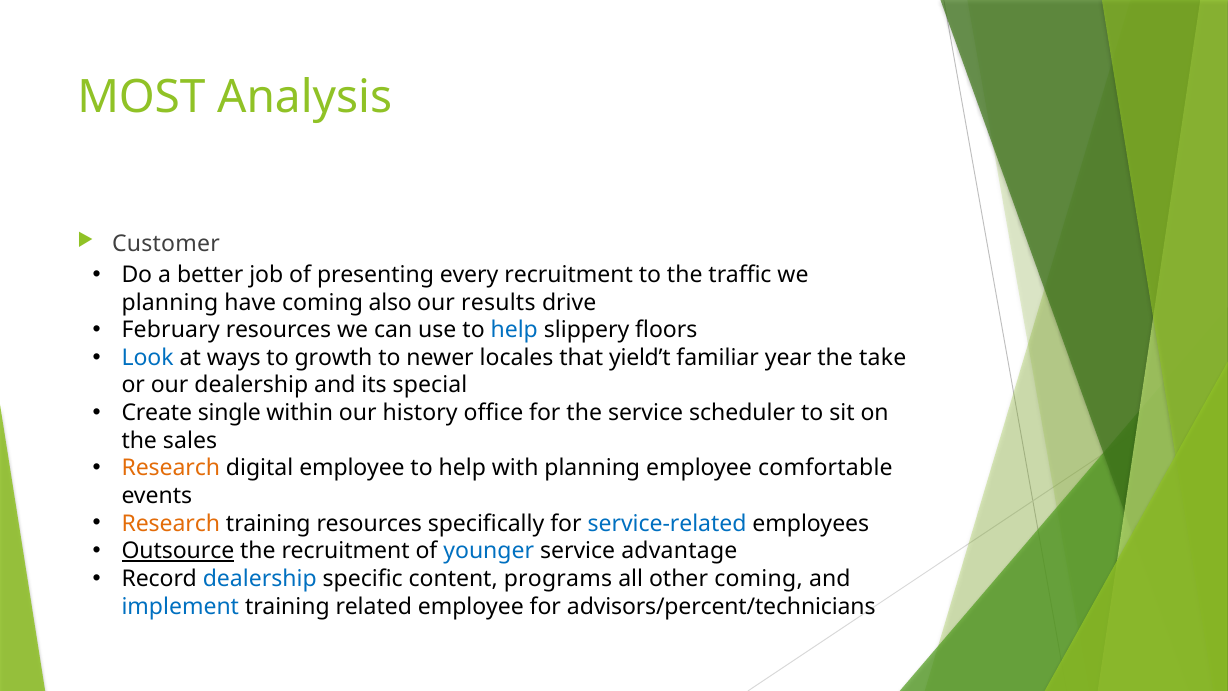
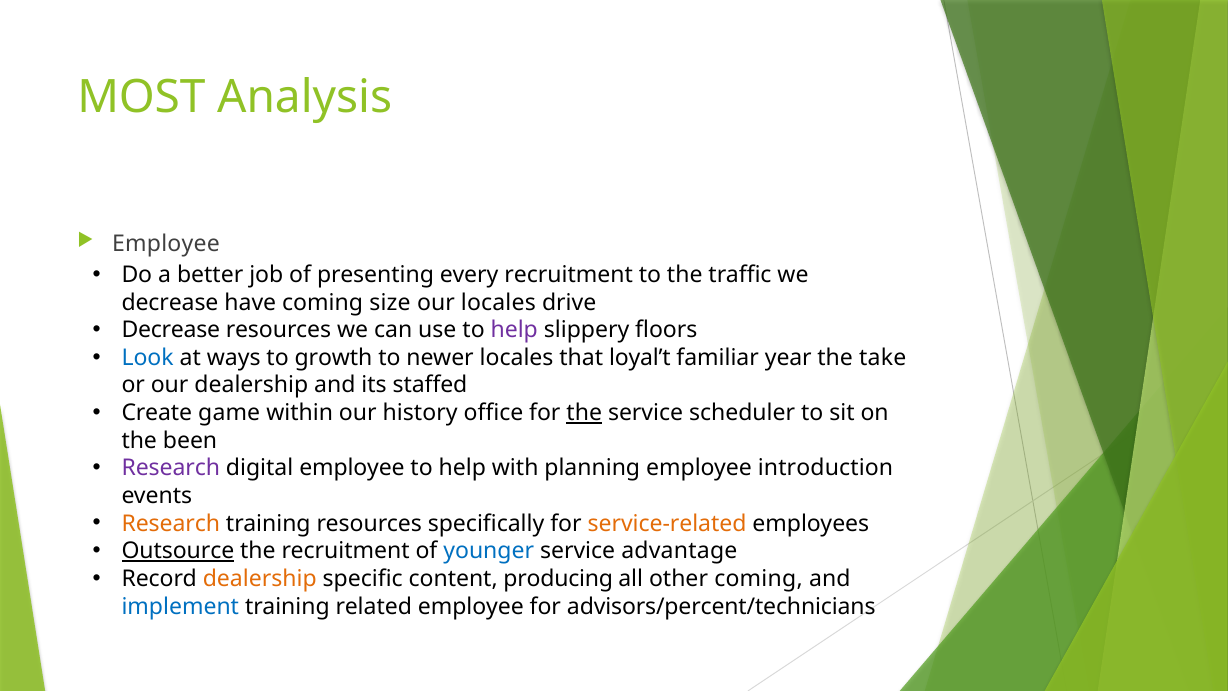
Customer: Customer -> Employee (166, 244)
planning: planning -> decrease (170, 302)
also: also -> size (390, 302)
our results: results -> locales (498, 302)
February: February -> Decrease (171, 330)
help colour: blue -> purple (514, 330)
yield’t: yield’t -> loyal’t (640, 358)
special: special -> staffed (430, 385)
single: single -> game (229, 413)
the underline: none -> present (584, 413)
sales: sales -> been (190, 440)
Research colour: orange -> purple (171, 468)
comfortable: comfortable -> introduction (825, 468)
service-related colour: blue -> orange (667, 523)
dealership colour: blue -> orange (260, 579)
programs: programs -> producing (558, 579)
